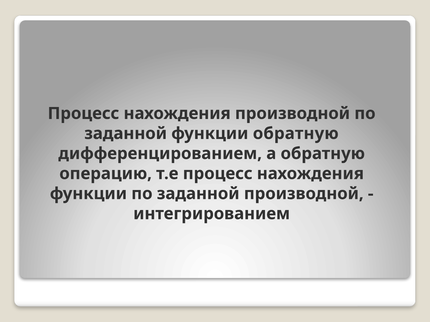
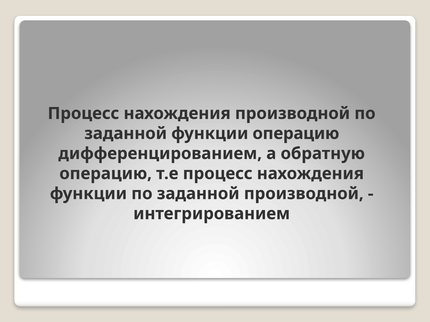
функции обратную: обратную -> операцию (296, 134)
